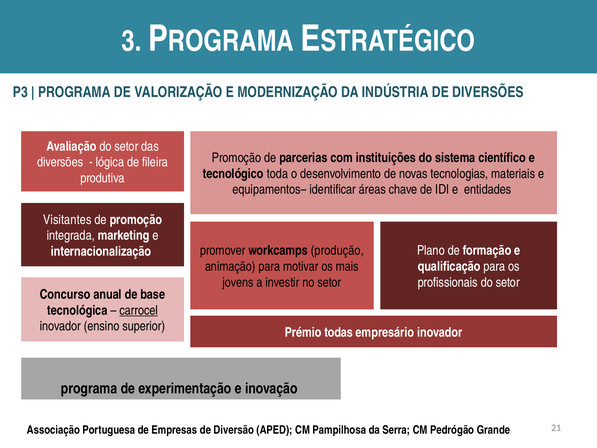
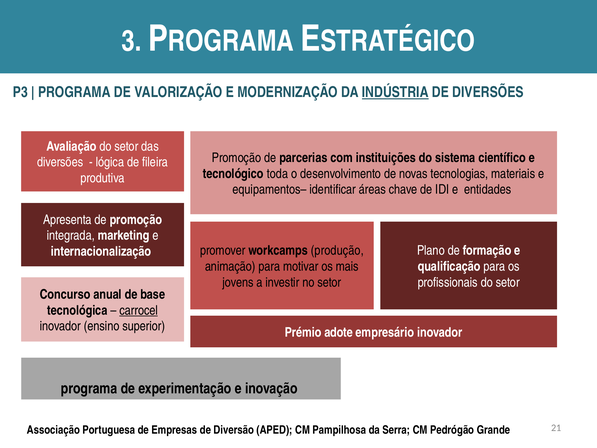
INDÚSTRIA underline: none -> present (395, 92)
Visitantes: Visitantes -> Apresenta (67, 220)
todas: todas -> adote (339, 332)
